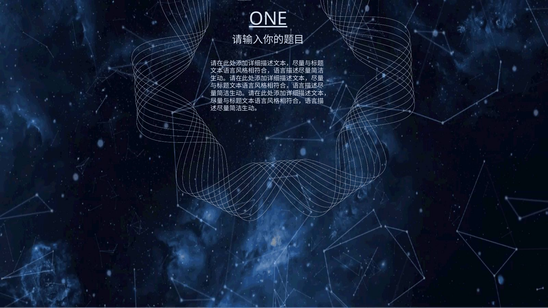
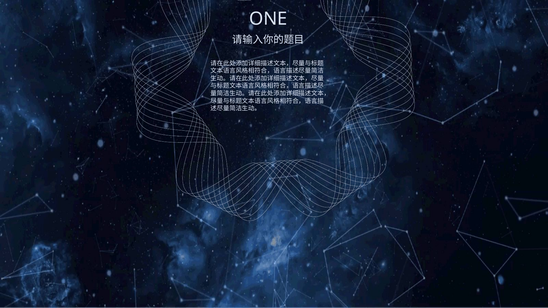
ONE underline: present -> none (268, 19)
